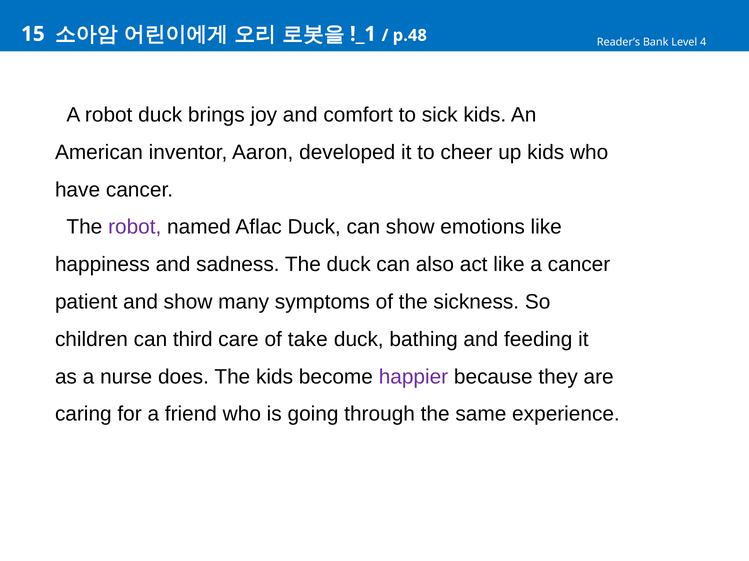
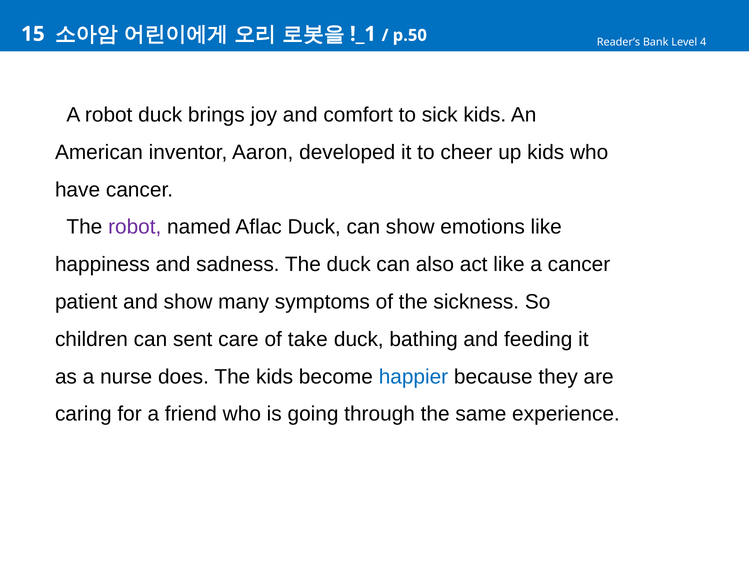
p.48: p.48 -> p.50 (410, 35)
third: third -> sent (193, 340)
happier colour: purple -> blue (413, 377)
